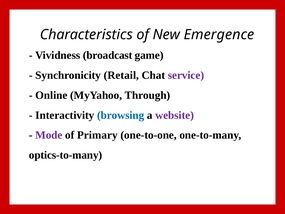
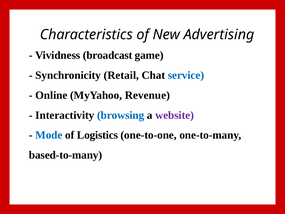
Emergence: Emergence -> Advertising (219, 34)
service colour: purple -> blue (186, 75)
Through: Through -> Revenue (147, 95)
Mode colour: purple -> blue (49, 135)
Primary: Primary -> Logistics (97, 135)
optics-to-many: optics-to-many -> based-to-many (66, 155)
